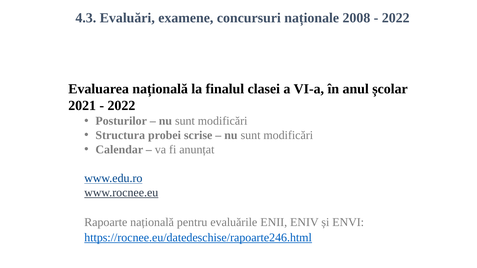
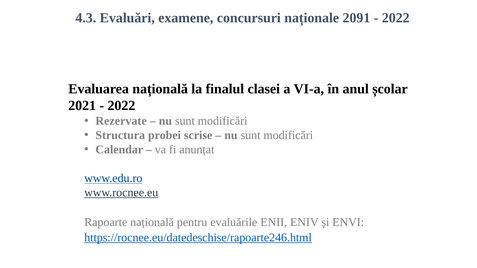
2008: 2008 -> 2091 (356, 18)
Posturilor: Posturilor -> Rezervate (121, 121)
